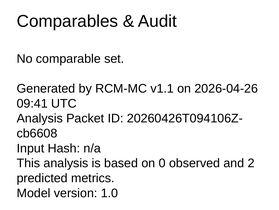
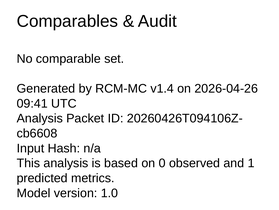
v1.1: v1.1 -> v1.4 (162, 88)
2: 2 -> 1 (251, 163)
